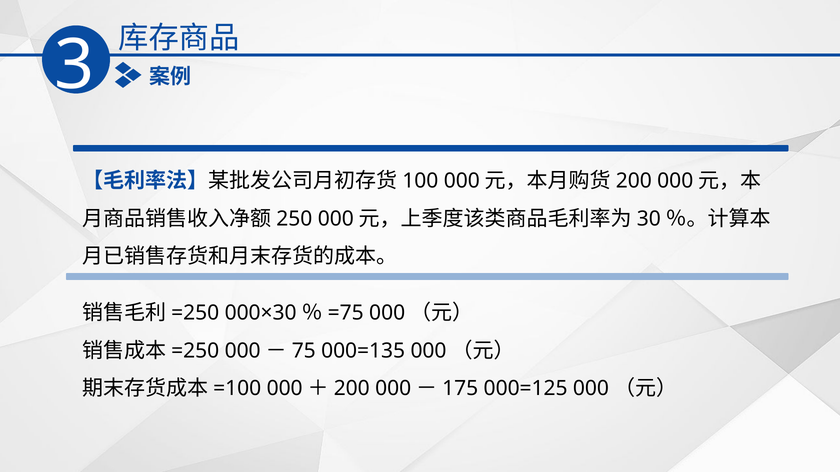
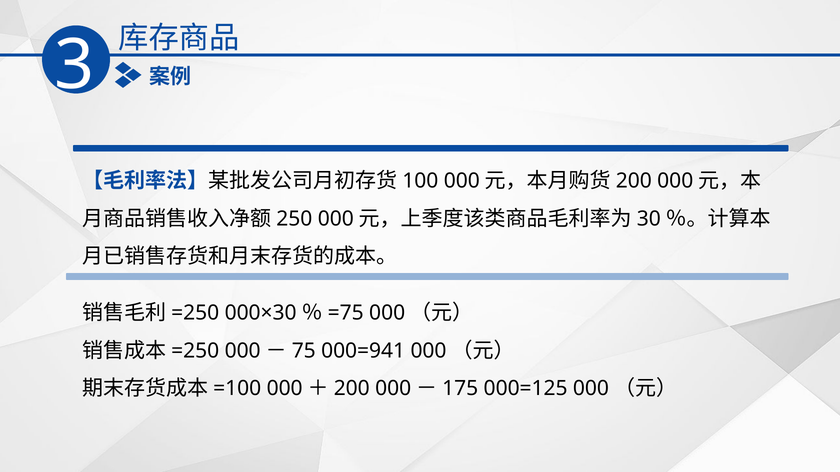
000=135: 000=135 -> 000=941 (363, 351)
